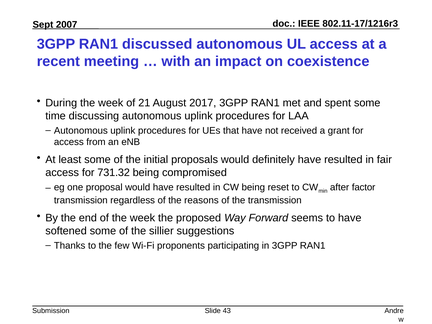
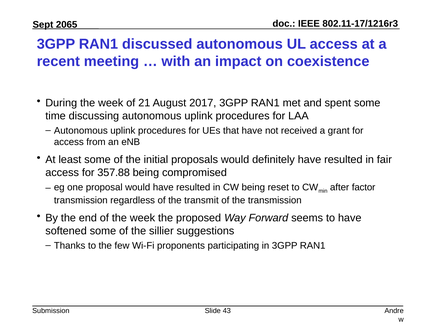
2007: 2007 -> 2065 (67, 25)
731.32: 731.32 -> 357.88 (114, 173)
reasons: reasons -> transmit (201, 200)
